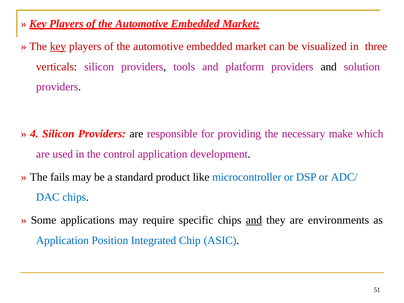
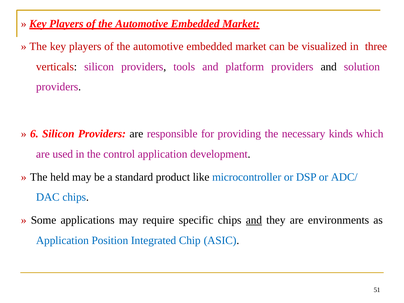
key underline: present -> none (58, 47)
4: 4 -> 6 (34, 134)
make: make -> kinds (341, 134)
fails: fails -> held (60, 177)
